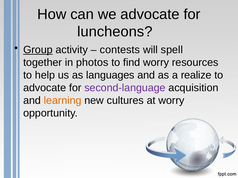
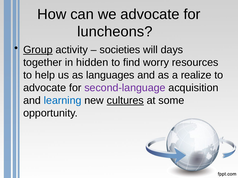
contests: contests -> societies (120, 50)
spell: spell -> days (172, 50)
photos: photos -> hidden (92, 63)
learning colour: orange -> blue (63, 101)
cultures underline: none -> present (125, 101)
at worry: worry -> some (171, 101)
